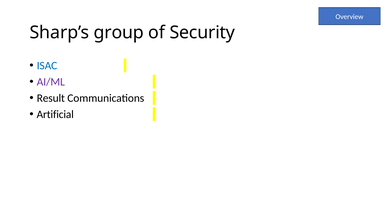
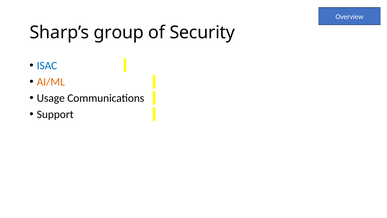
AI/ML colour: purple -> orange (51, 82)
Result: Result -> Usage (51, 98)
Artificial: Artificial -> Support (55, 114)
